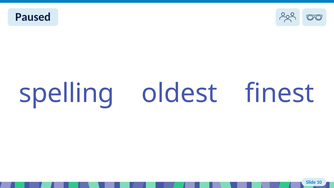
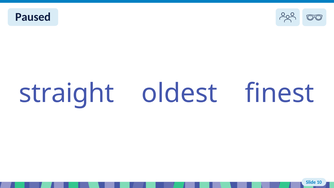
spelling: spelling -> straight (67, 93)
